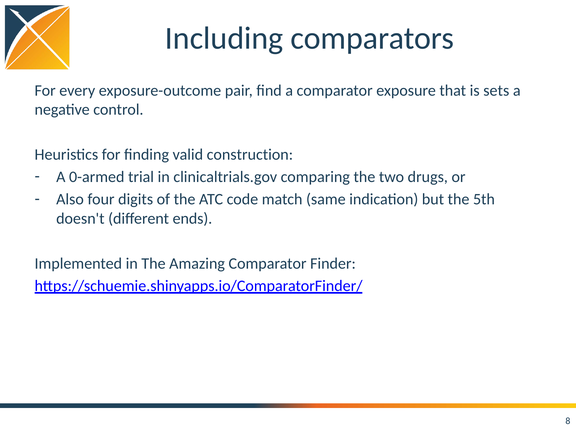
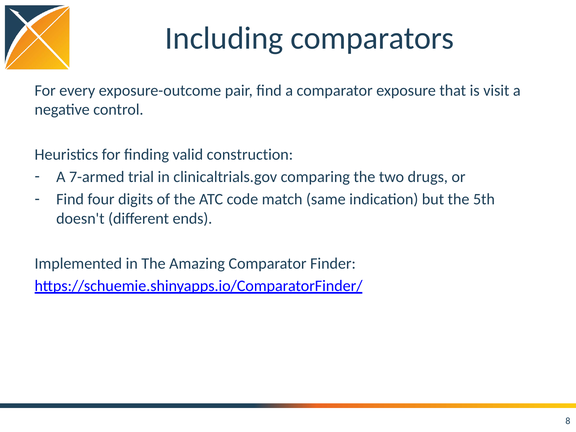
sets: sets -> visit (496, 90)
0-armed: 0-armed -> 7-armed (97, 177)
Also: Also -> Find (70, 199)
